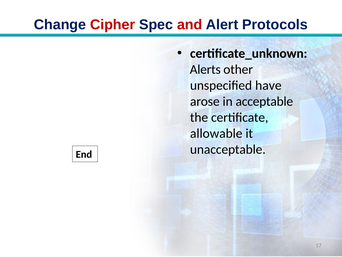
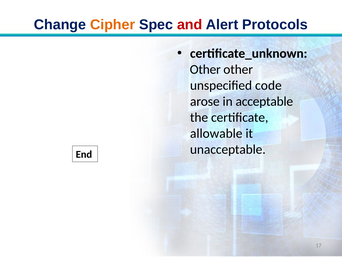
Cipher colour: red -> orange (113, 25)
Alerts: Alerts -> Other (205, 69)
have: have -> code (268, 85)
